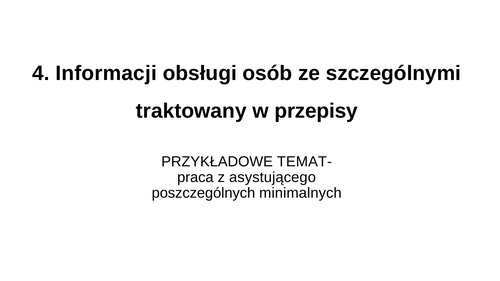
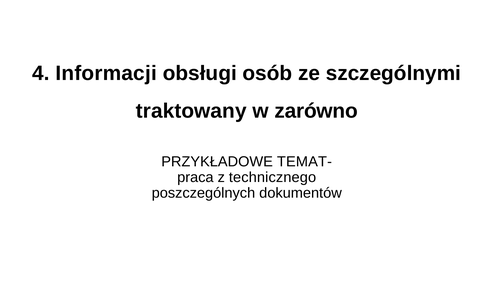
przepisy: przepisy -> zarówno (316, 111)
asystującego: asystującego -> technicznego (273, 178)
minimalnych: minimalnych -> dokumentów (301, 193)
